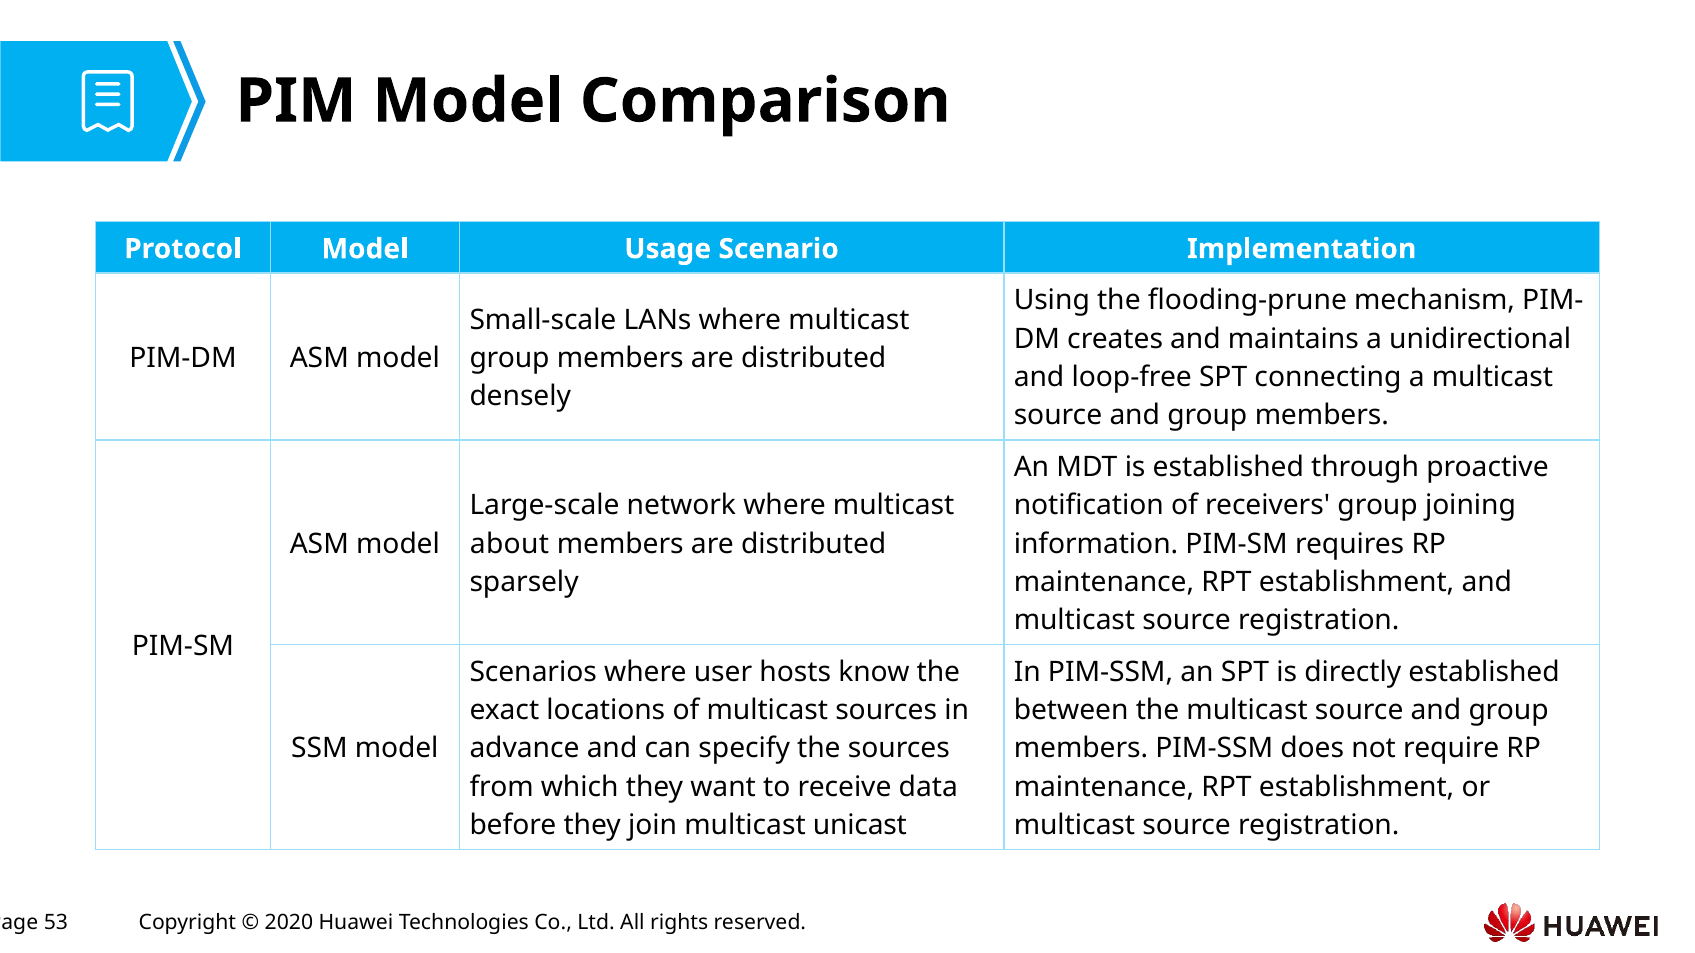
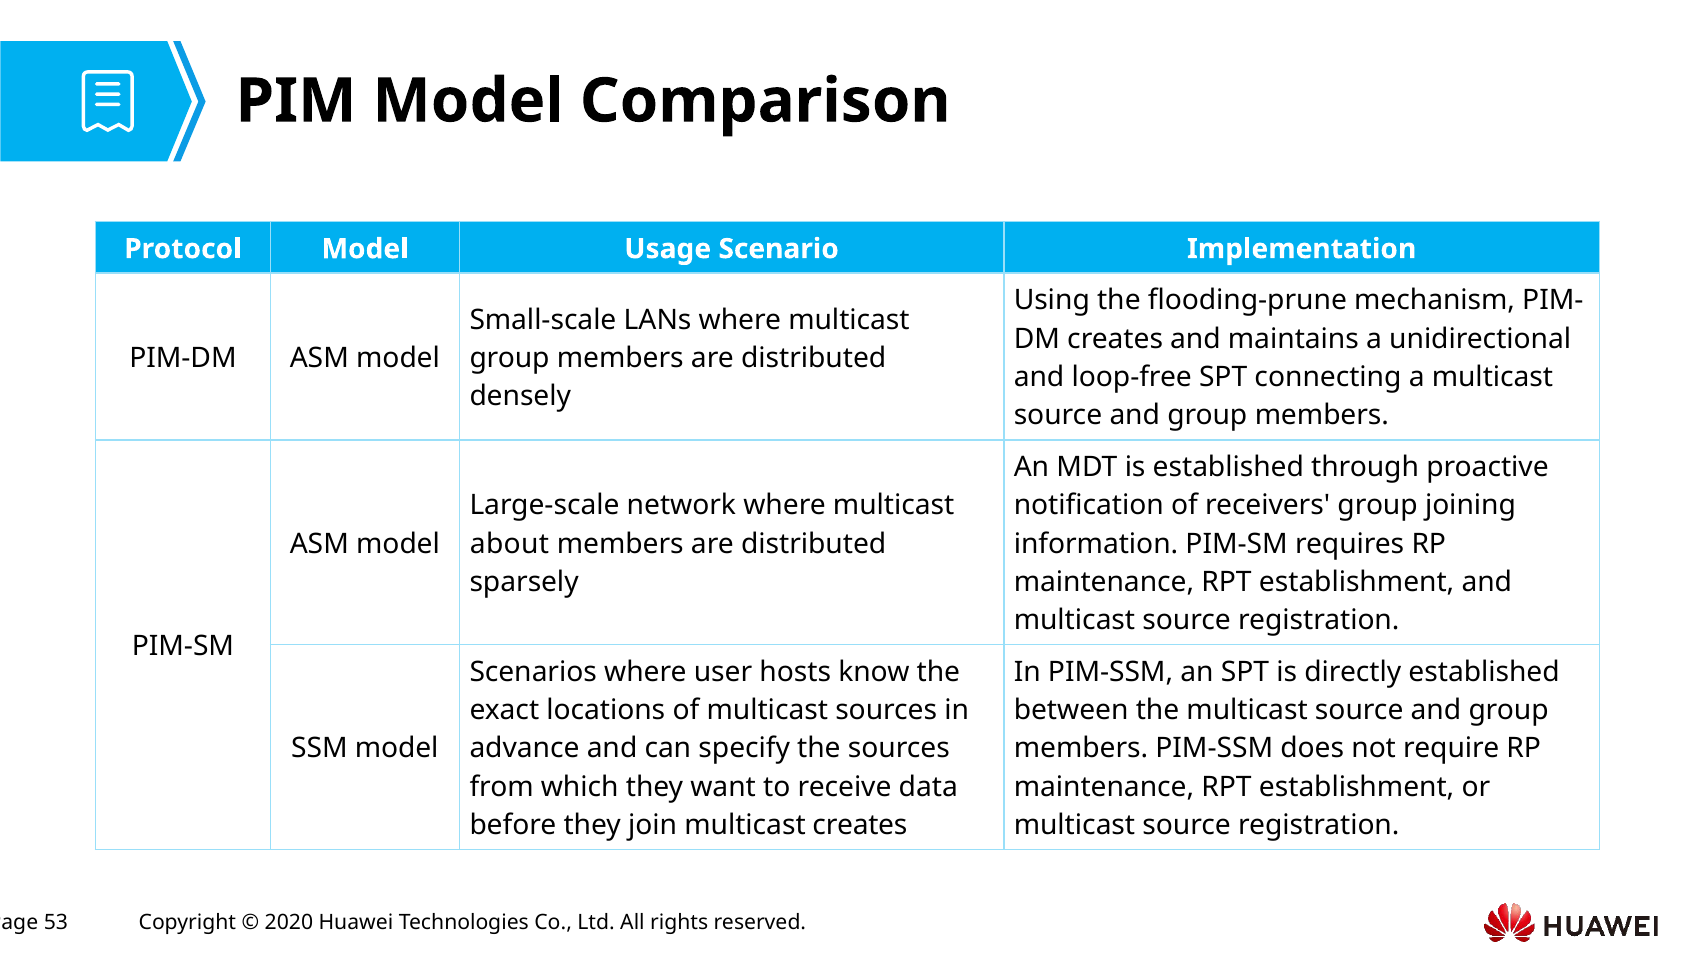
multicast unicast: unicast -> creates (860, 826)
